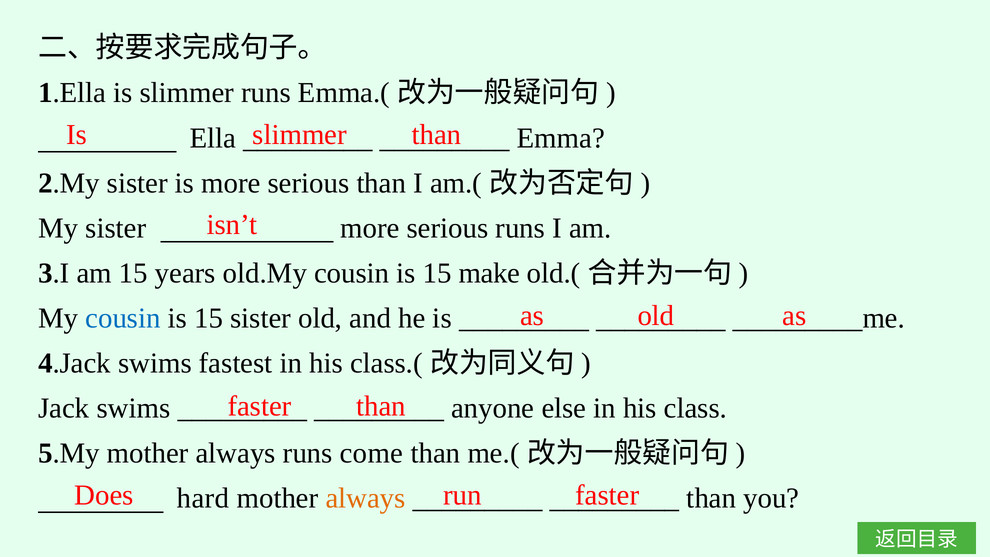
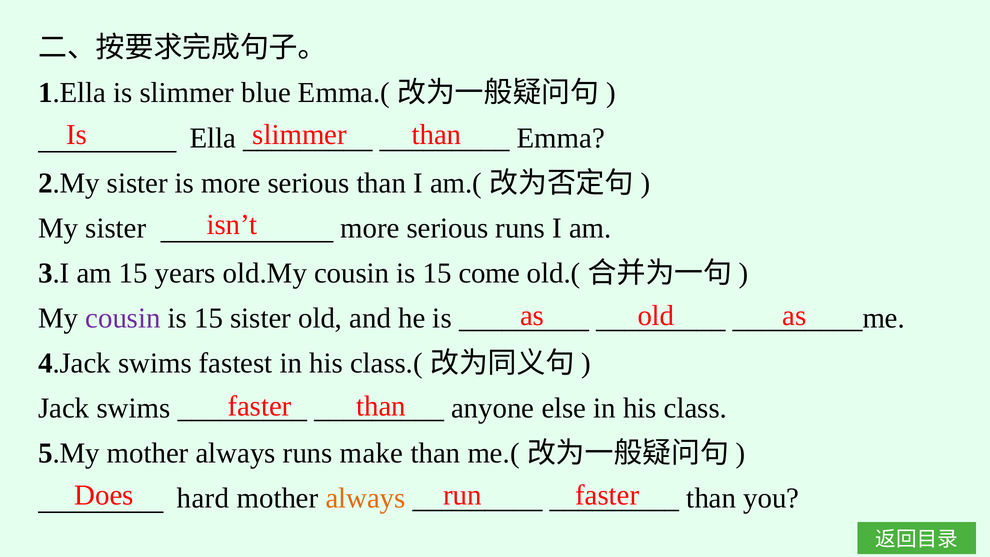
slimmer runs: runs -> blue (266, 93)
make: make -> come (489, 273)
cousin colour: blue -> purple (123, 318)
come: come -> make (372, 453)
